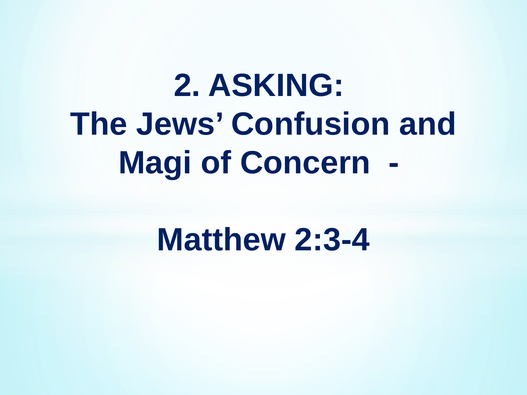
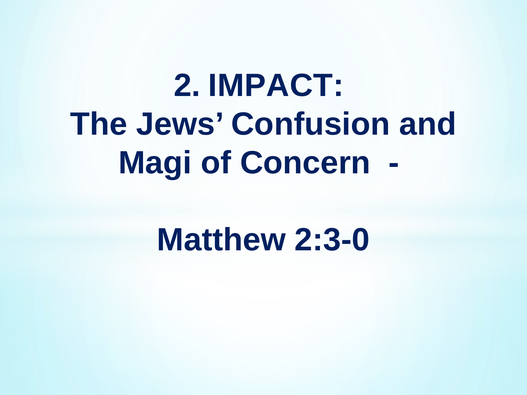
ASKING: ASKING -> IMPACT (276, 86)
2:3-4: 2:3-4 -> 2:3-0 (332, 240)
